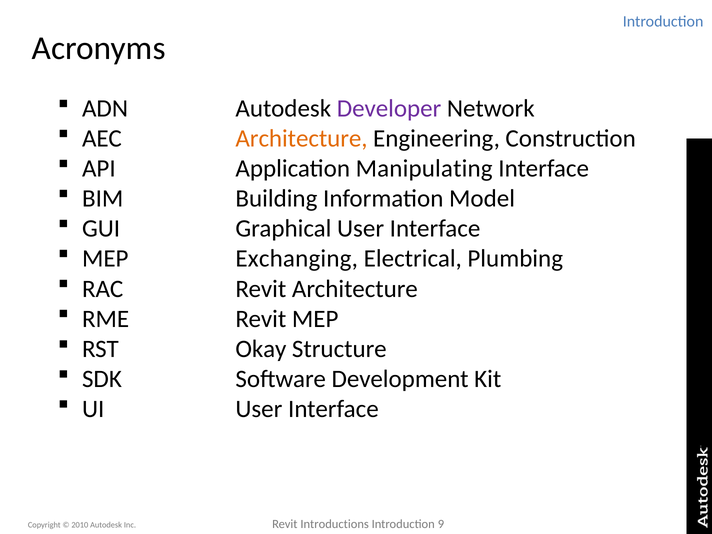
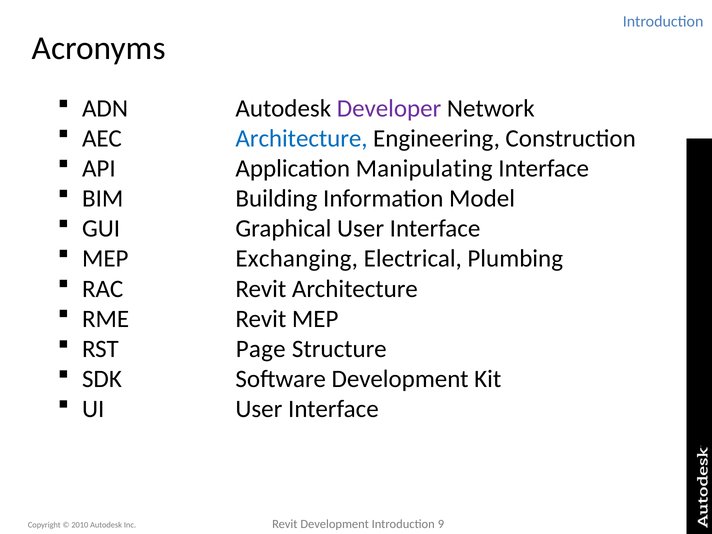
Architecture colour: orange -> blue (301, 139)
Okay: Okay -> Page (261, 349)
Revit Introductions: Introductions -> Development (335, 524)
